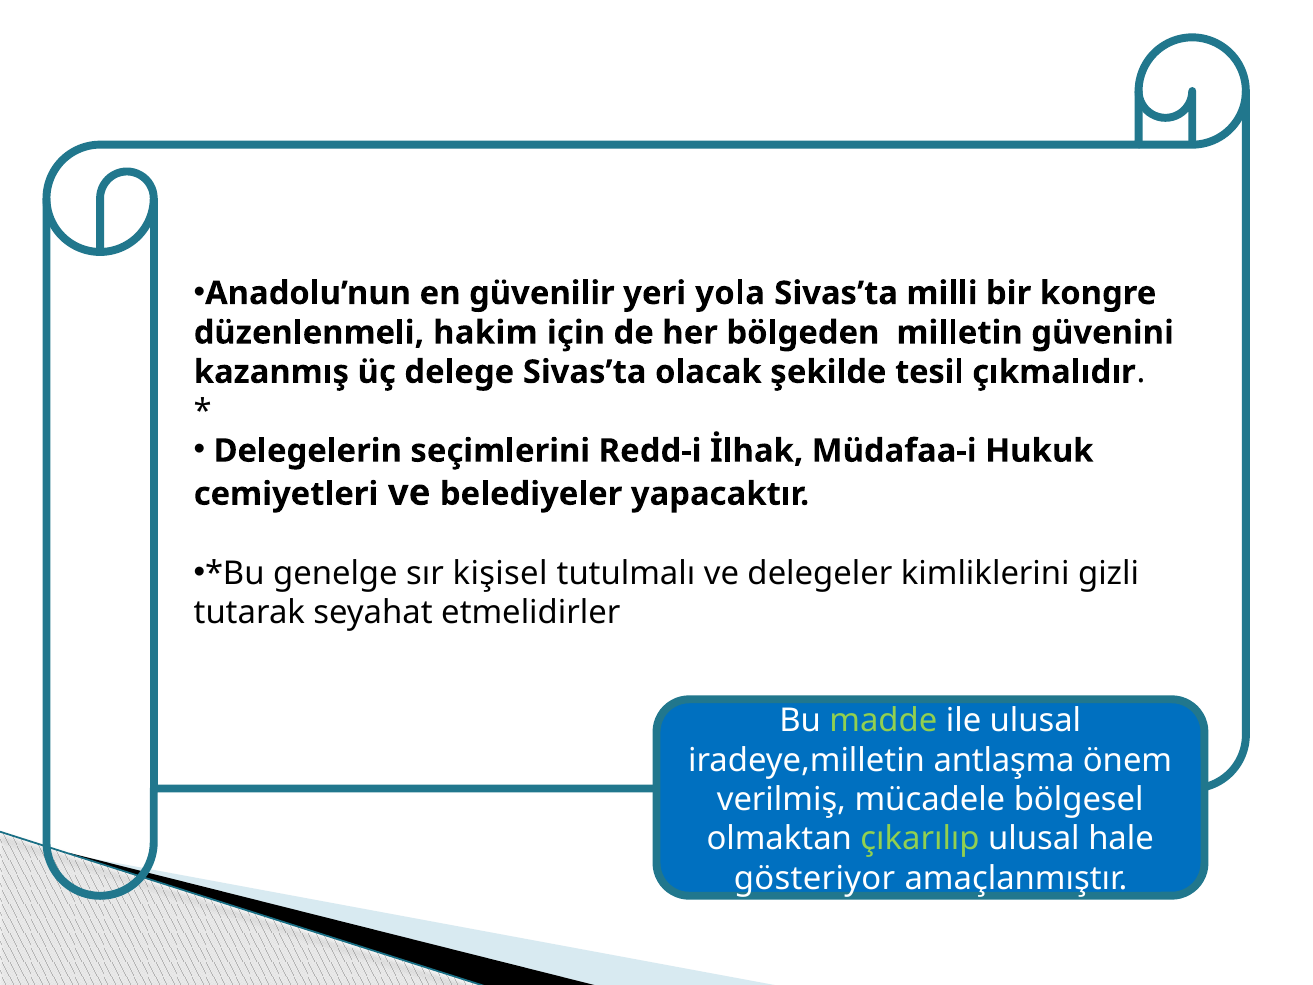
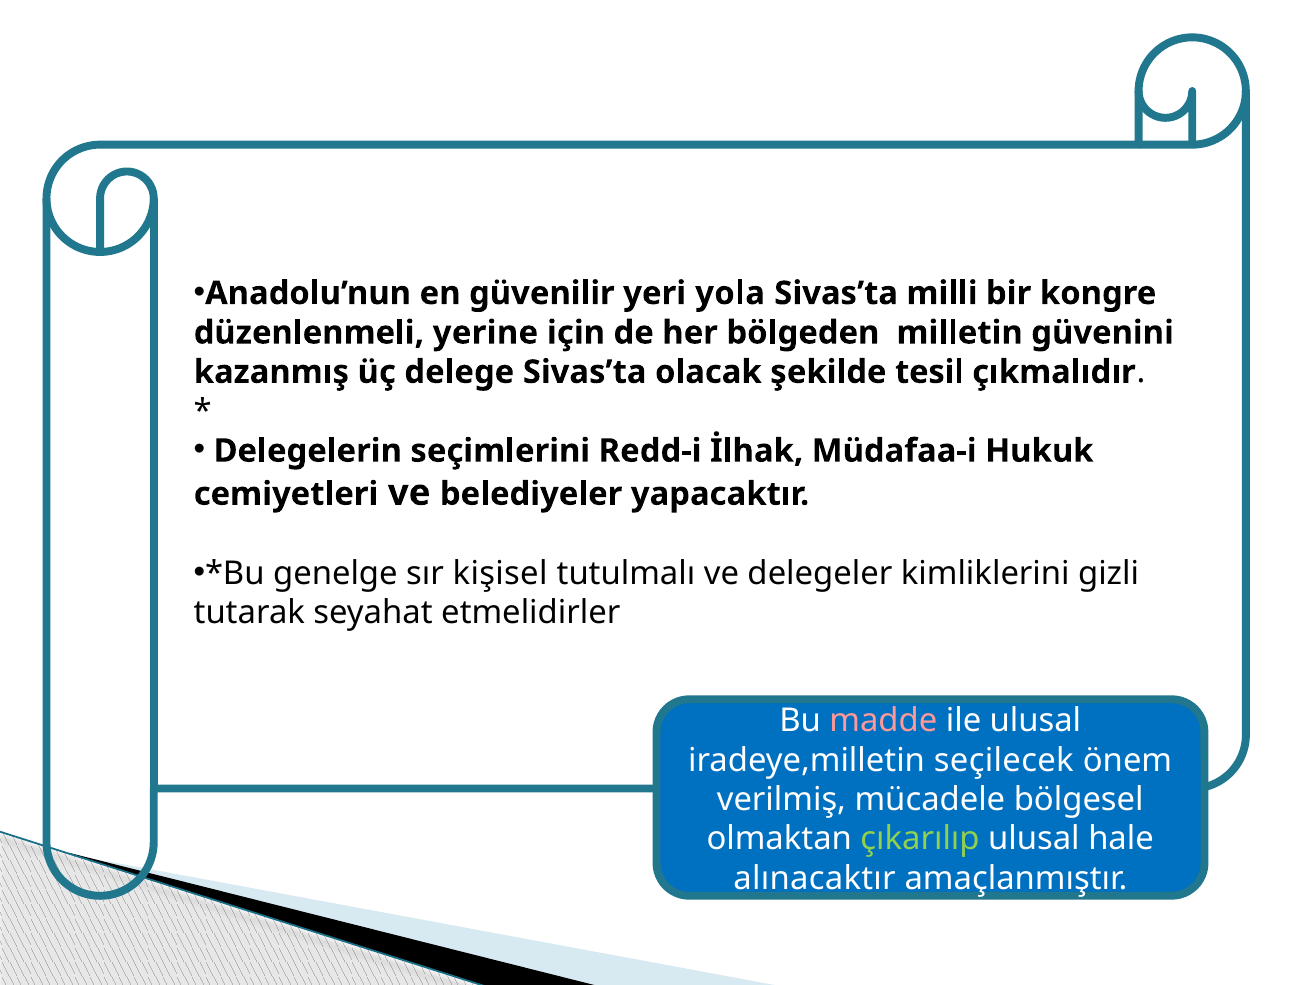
hakim: hakim -> yerine (485, 333)
madde colour: light green -> pink (883, 721)
antlaşma: antlaşma -> seçilecek (1004, 760)
gösteriyor: gösteriyor -> alınacaktır (815, 878)
